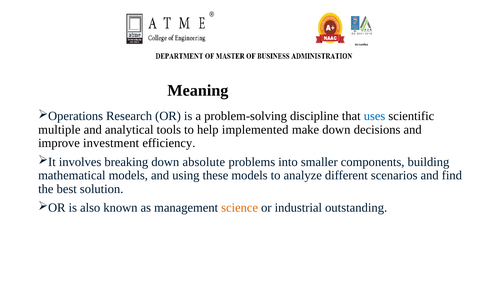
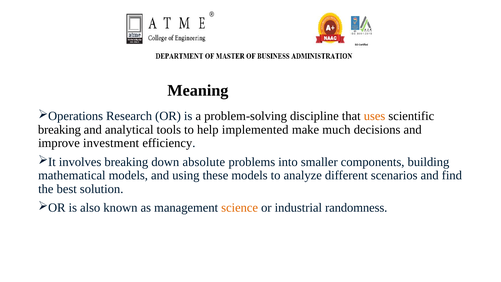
uses colour: blue -> orange (375, 116)
multiple: multiple -> breaking (59, 130)
make down: down -> much (336, 130)
outstanding: outstanding -> randomness (356, 208)
